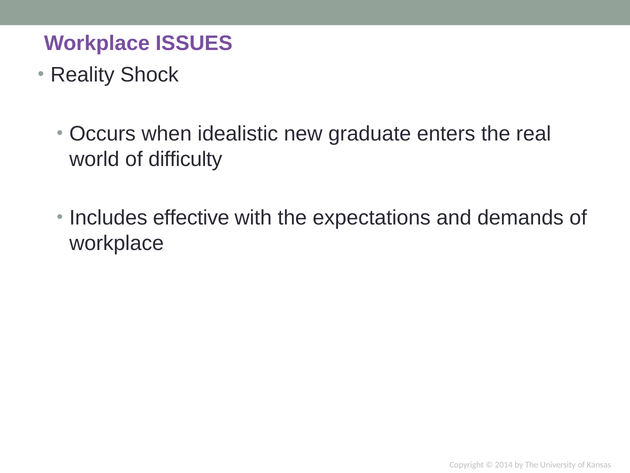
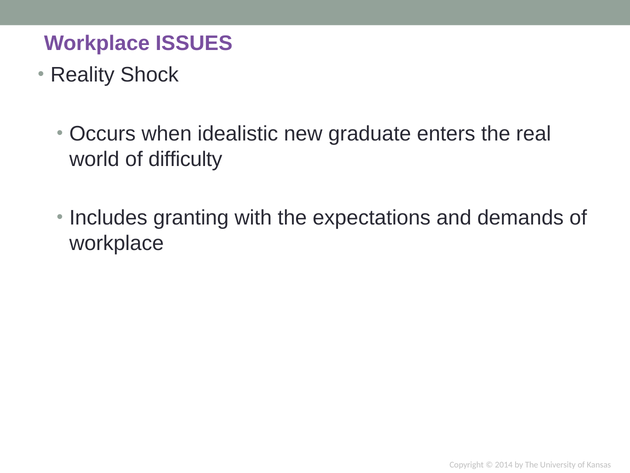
effective: effective -> granting (191, 218)
